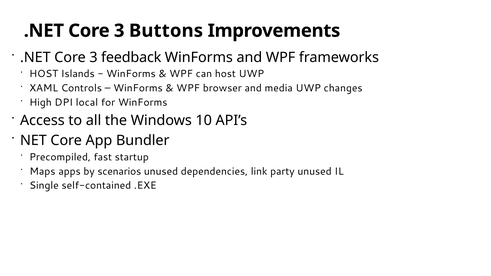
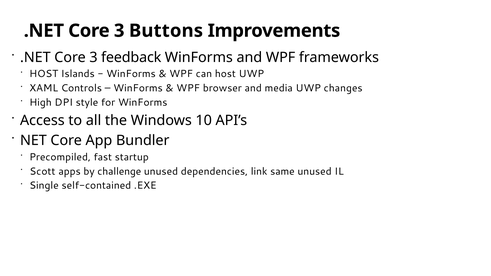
local: local -> style (87, 103)
Maps: Maps -> Scott (42, 171)
scenarios: scenarios -> challenge (119, 171)
party: party -> same (282, 171)
